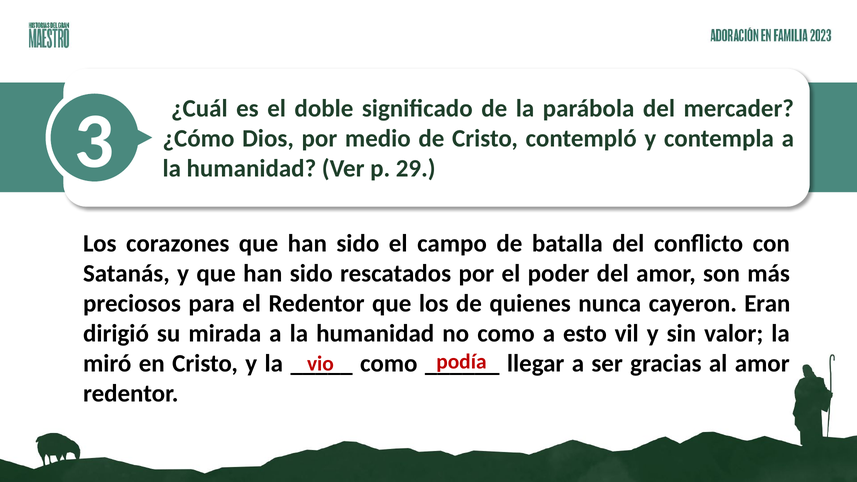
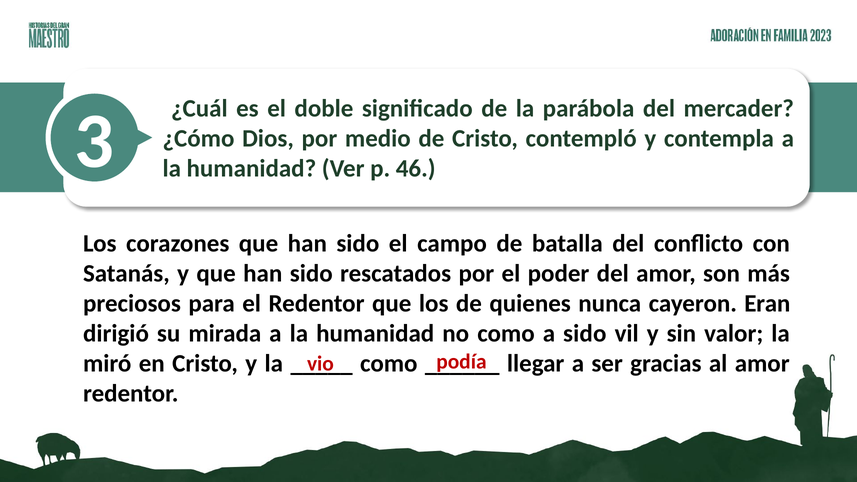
29: 29 -> 46 (416, 169)
a esto: esto -> sido (585, 334)
